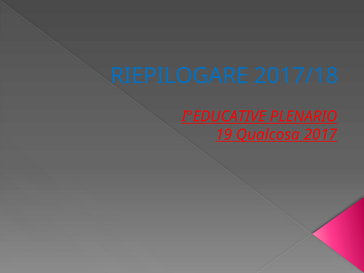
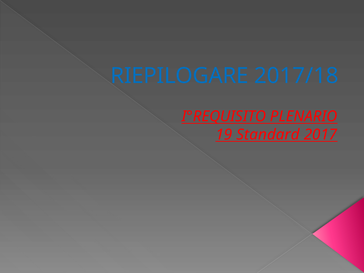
I°EDUCATIVE: I°EDUCATIVE -> I°REQUISITO (224, 116)
Qualcosa: Qualcosa -> Standard (268, 135)
